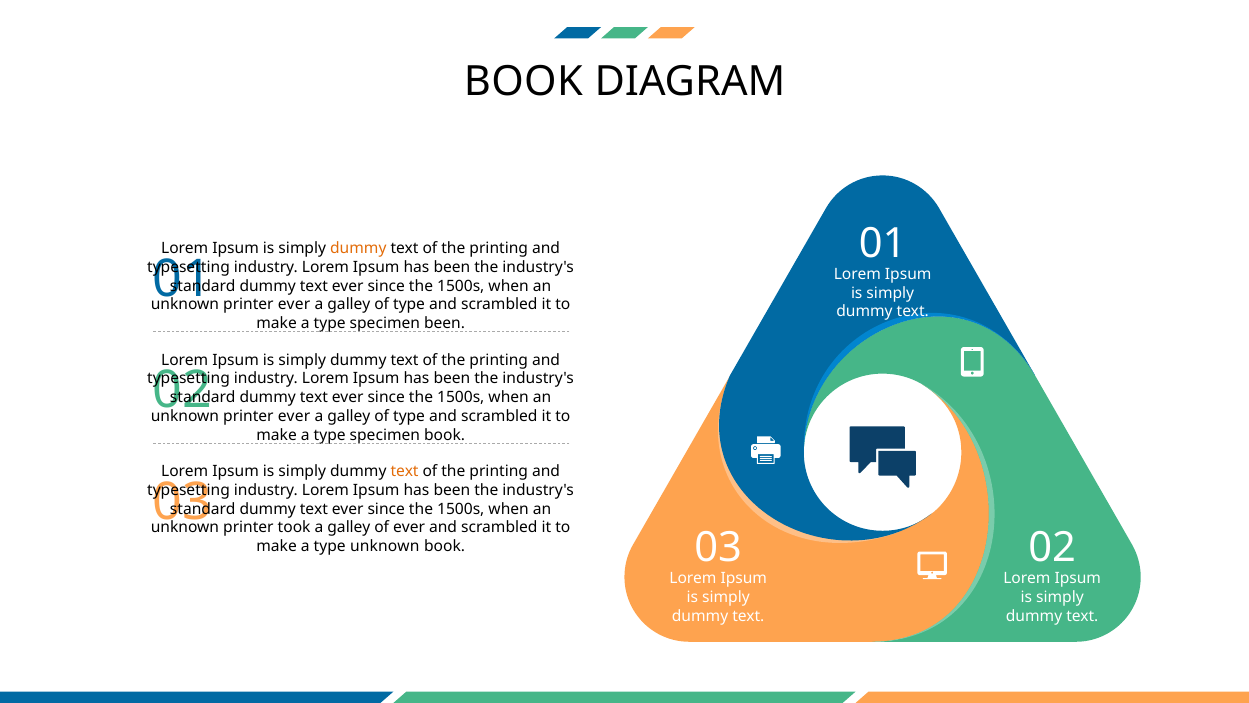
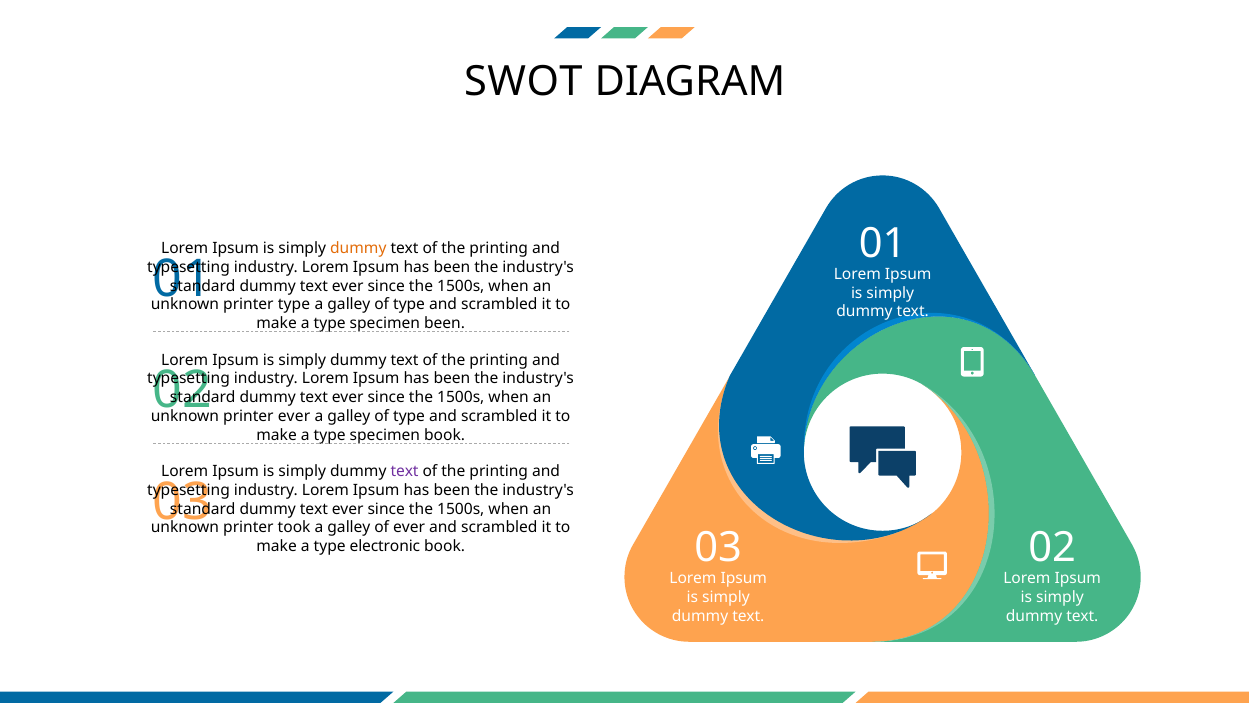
BOOK: BOOK -> SWOT (523, 82)
ever: ever -> type (294, 305)
text colour: orange -> purple (405, 471)
type unknown: unknown -> electronic (385, 546)
